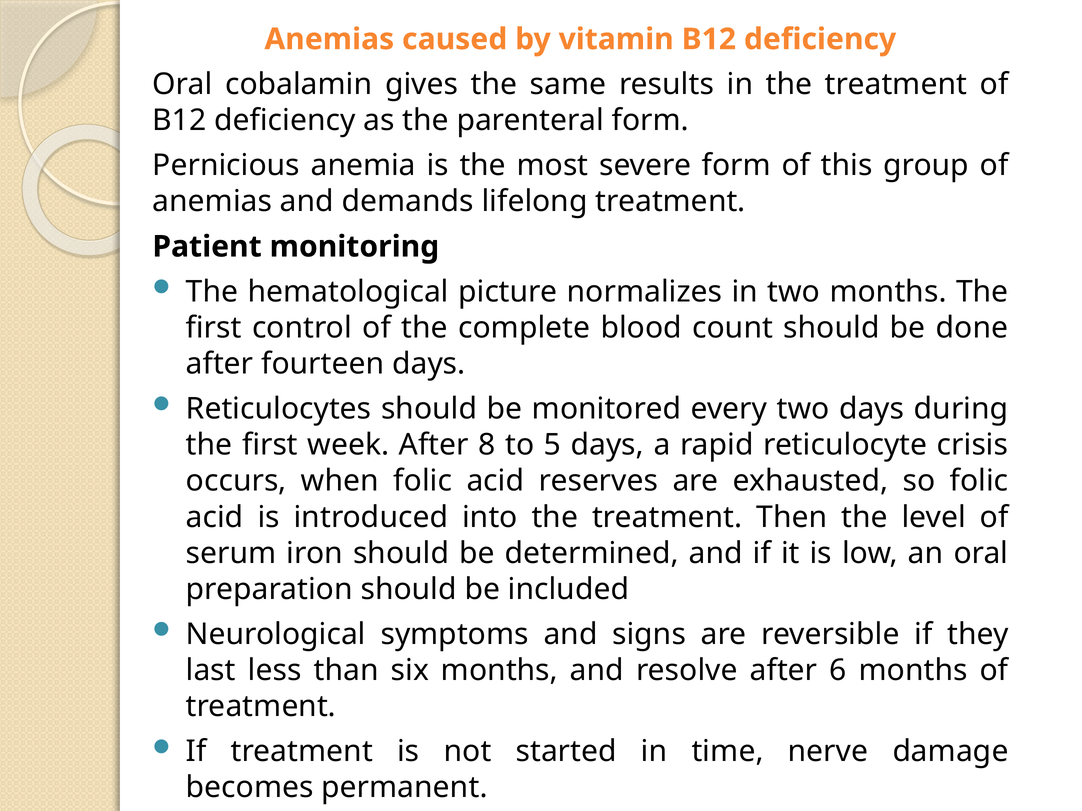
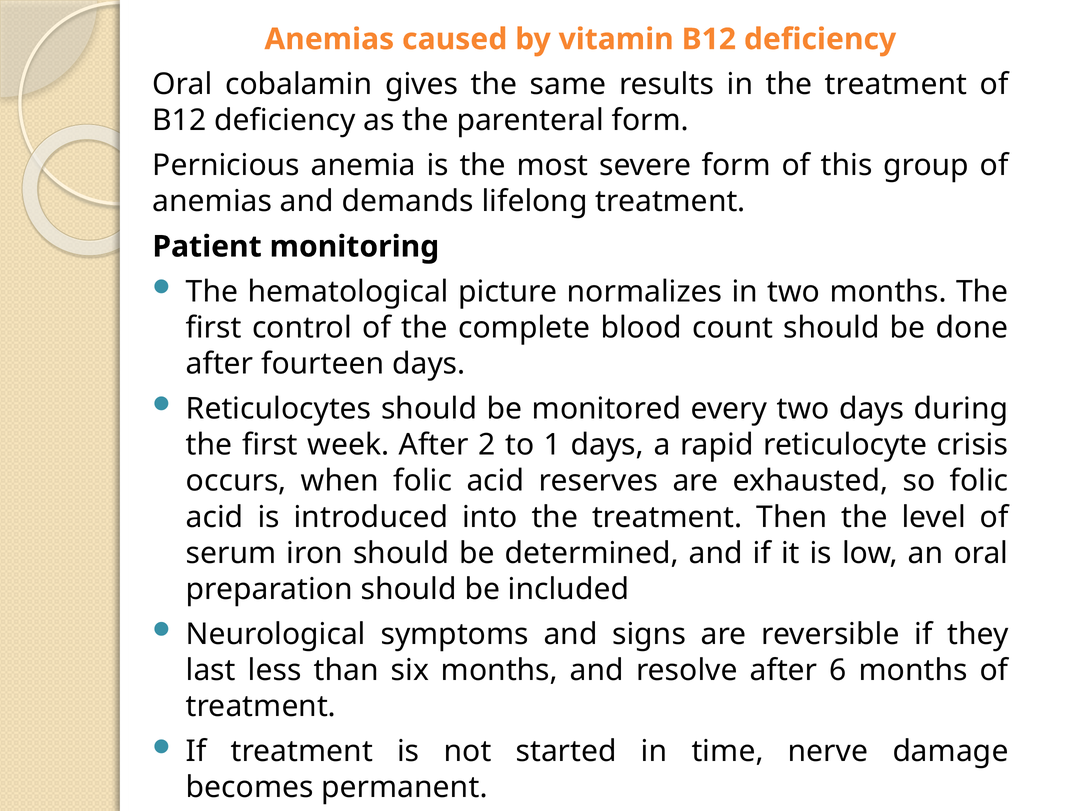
8: 8 -> 2 (487, 445)
5: 5 -> 1 (552, 445)
